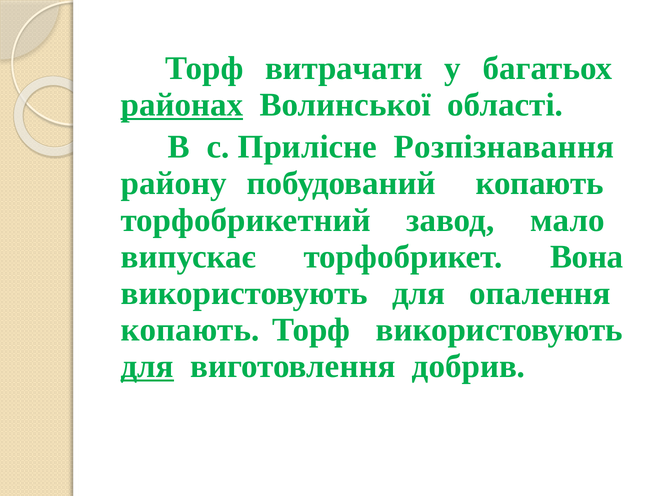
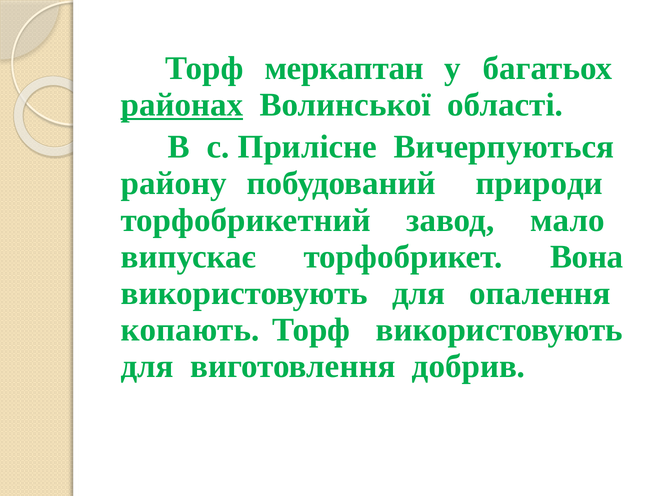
витрачати: витрачати -> меркаптан (344, 68)
Розпізнавання: Розпізнавання -> Вичерпуються (504, 147)
побудований копають: копають -> природи (539, 183)
для underline: present -> none (147, 366)
